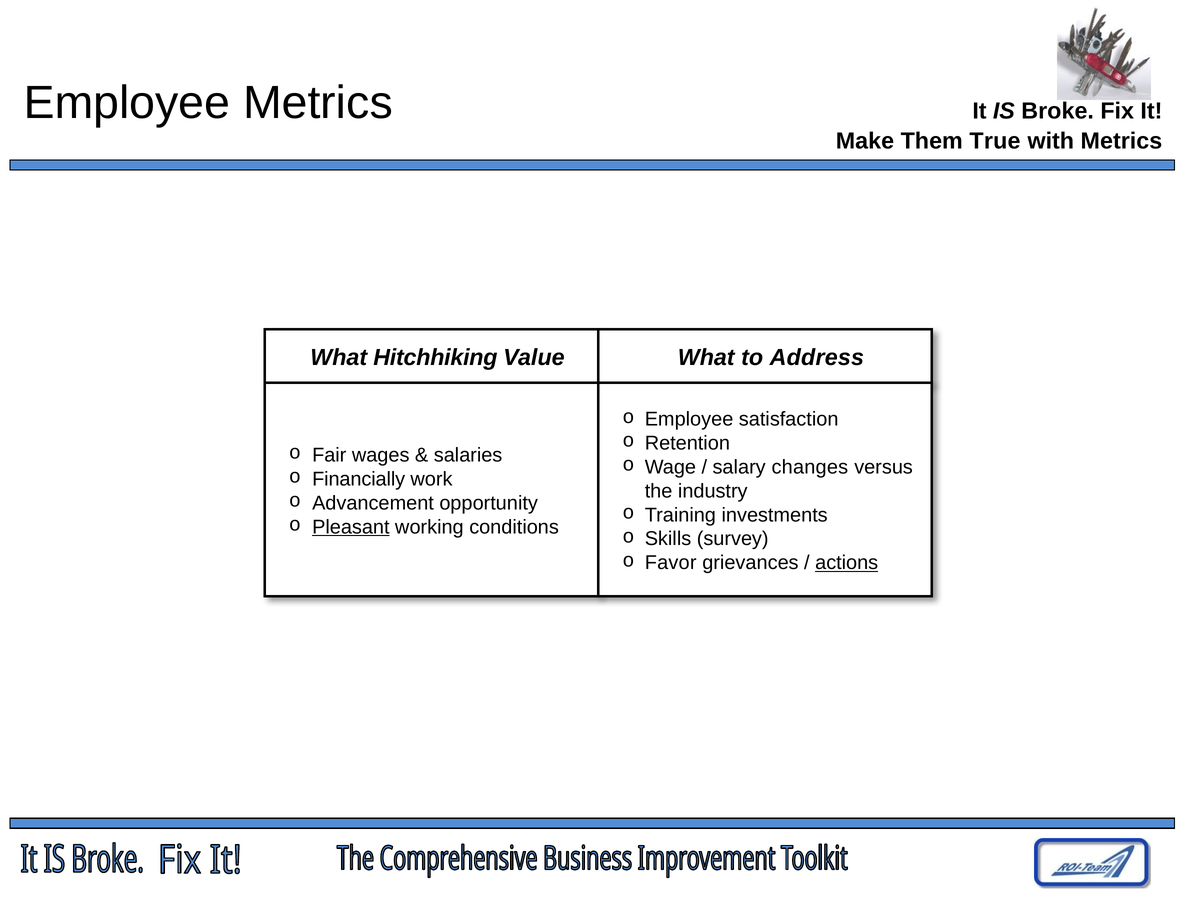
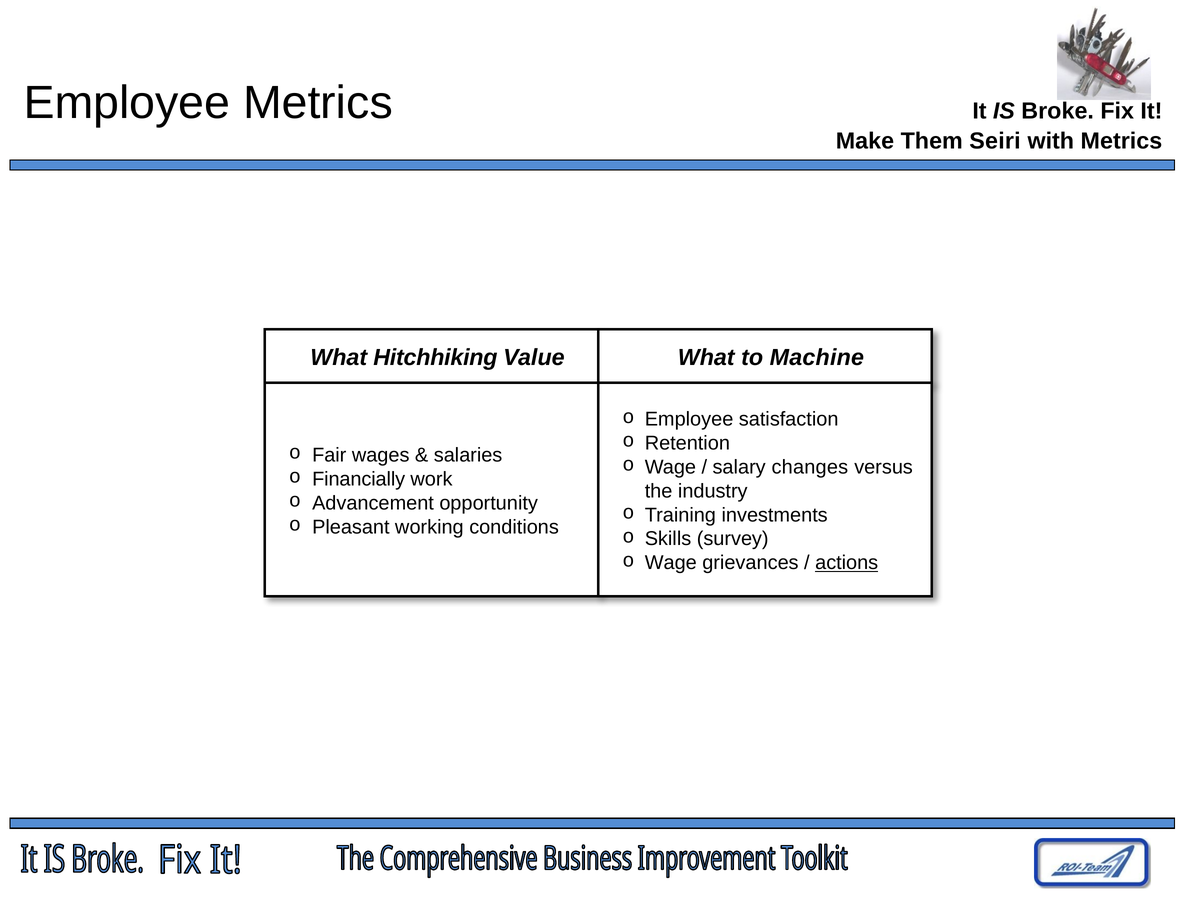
True: True -> Seiri (995, 141)
Address: Address -> Machine (817, 358)
Pleasant underline: present -> none (351, 527)
Favor: Favor -> Wage (671, 563)
